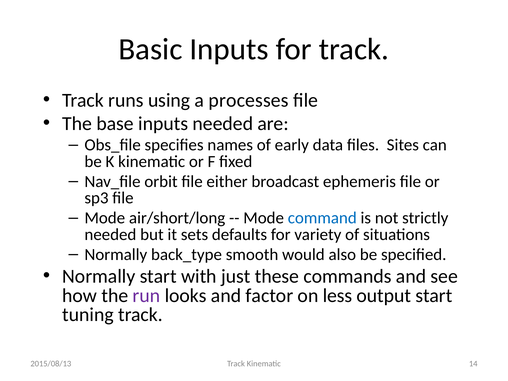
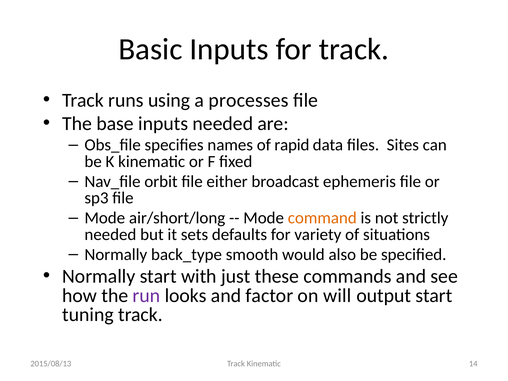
early: early -> rapid (292, 145)
command colour: blue -> orange (322, 218)
less: less -> will (337, 296)
